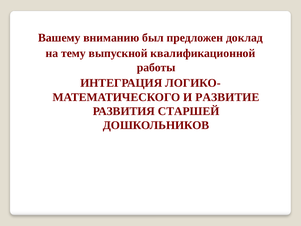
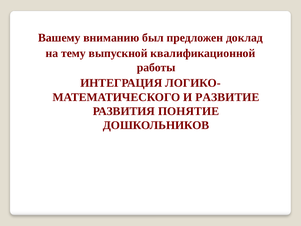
СТАРШЕЙ: СТАРШЕЙ -> ПОНЯТИЕ (189, 111)
